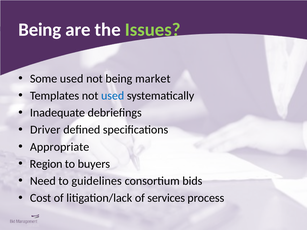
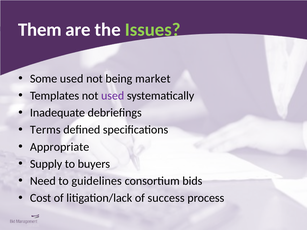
Being: Being -> Them (40, 30)
used colour: blue -> purple (113, 96)
Driver: Driver -> Terms (45, 130)
Region: Region -> Supply (46, 164)
services: services -> success (166, 198)
